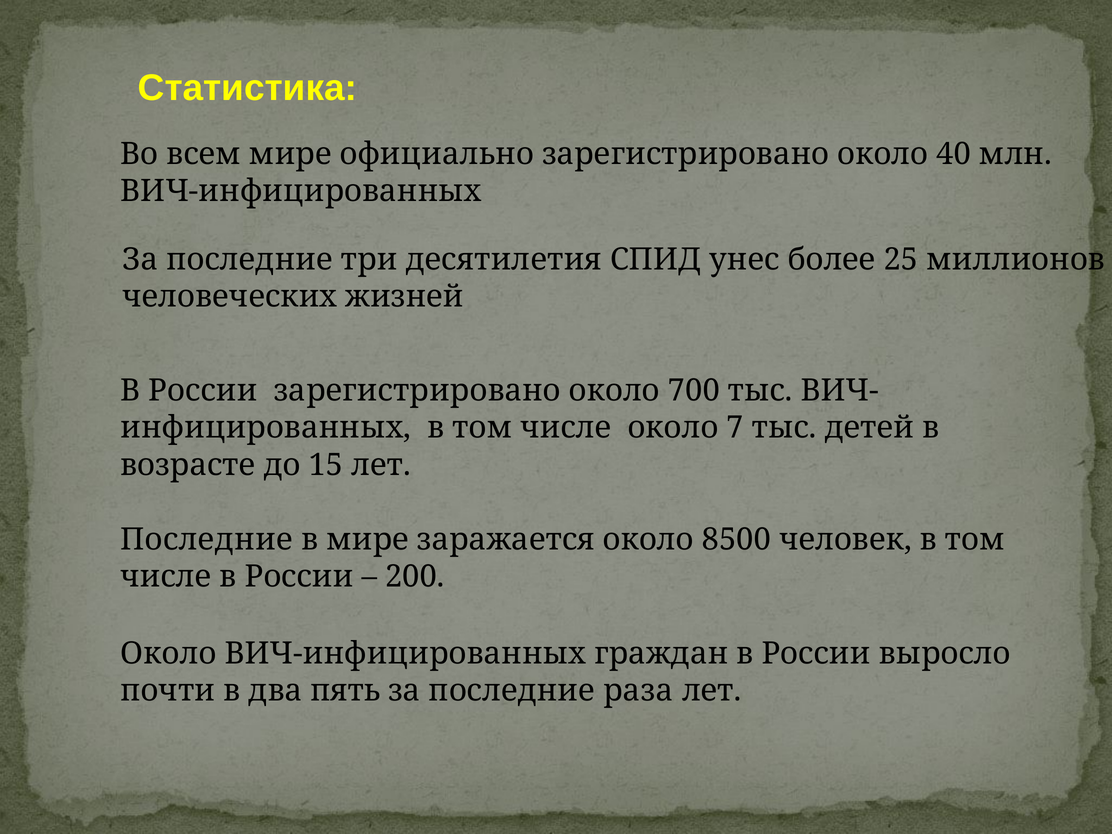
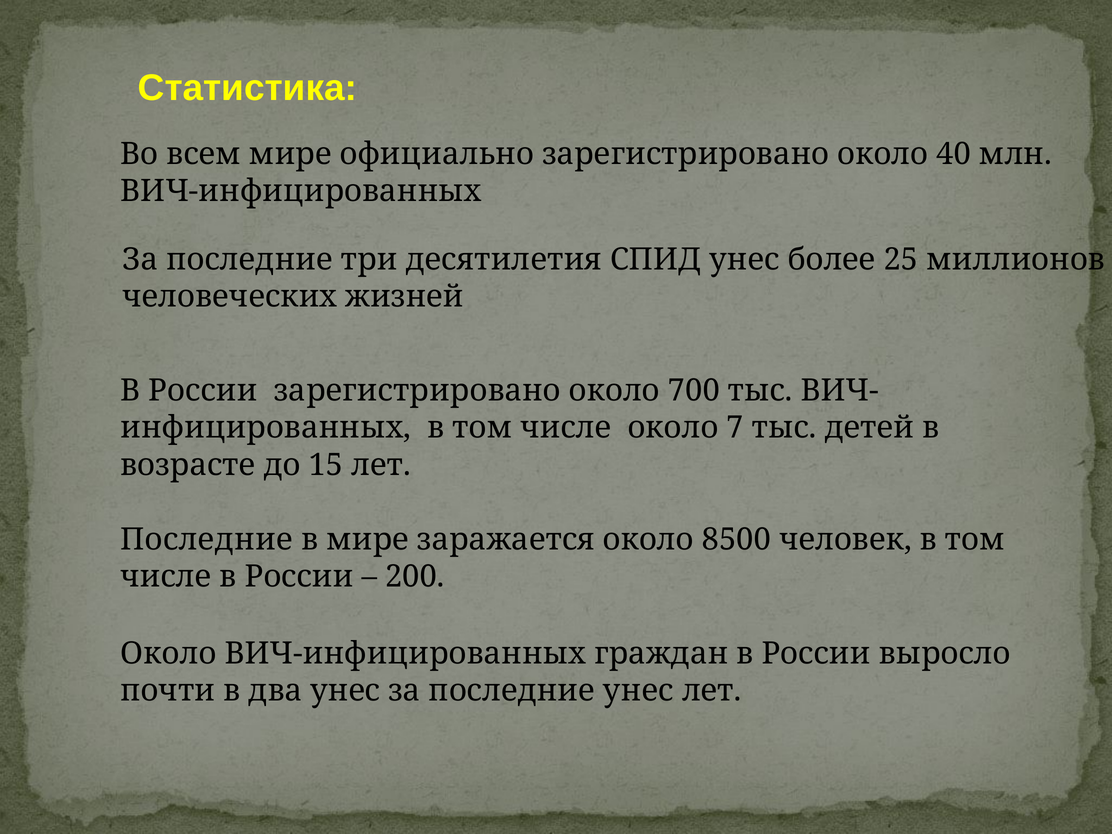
два пять: пять -> унес (345, 690)
последние раза: раза -> унес (638, 690)
